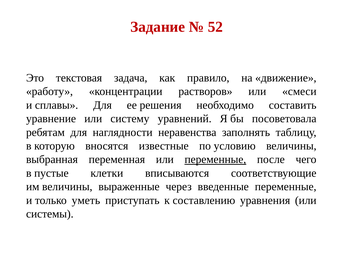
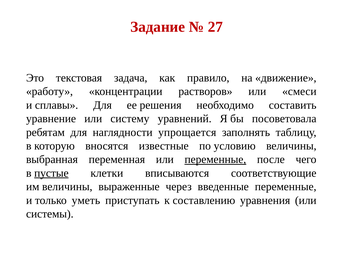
52: 52 -> 27 (215, 27)
неравенства: неравенства -> упрощается (187, 132)
пустые underline: none -> present (51, 173)
